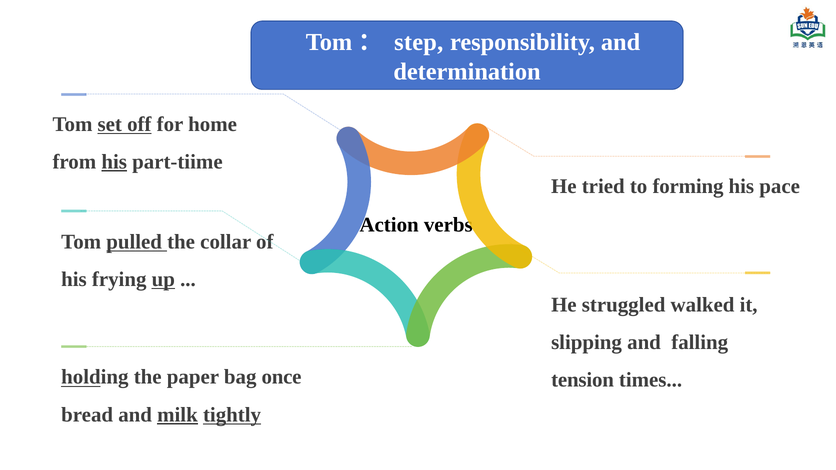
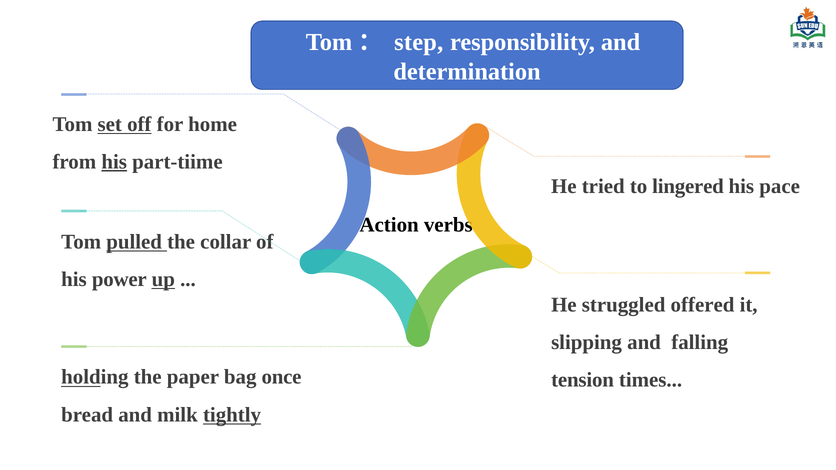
forming: forming -> lingered (688, 187)
frying: frying -> power (119, 279)
walked: walked -> offered (703, 305)
milk underline: present -> none (177, 415)
